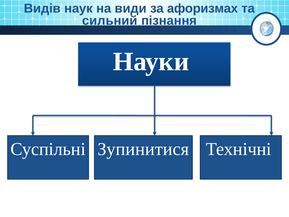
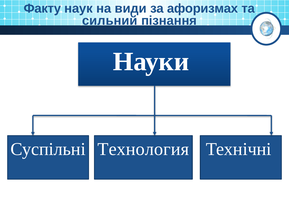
Видів: Видів -> Факту (42, 8)
Зупинитися: Зупинитися -> Технология (143, 149)
